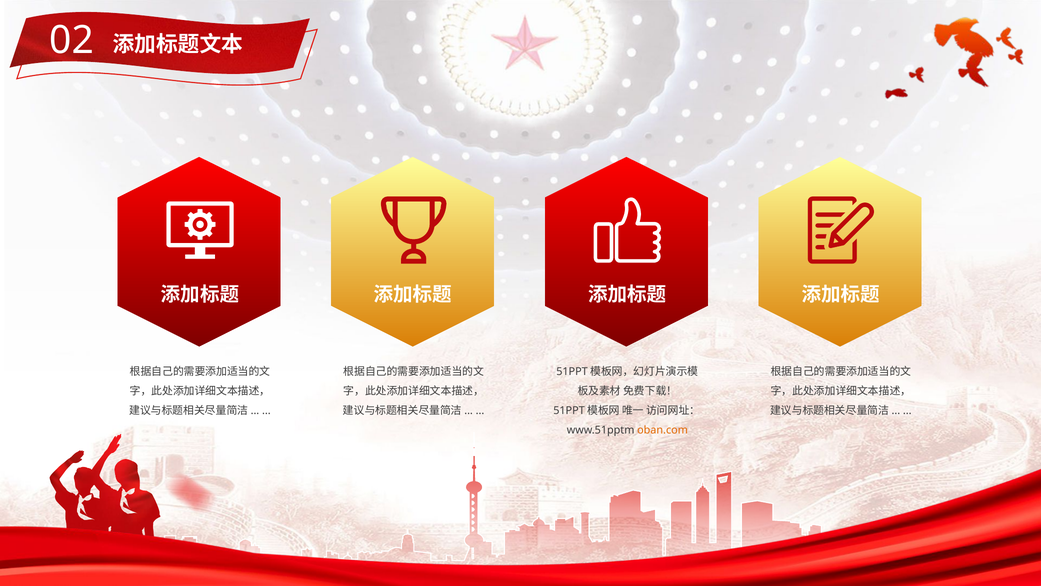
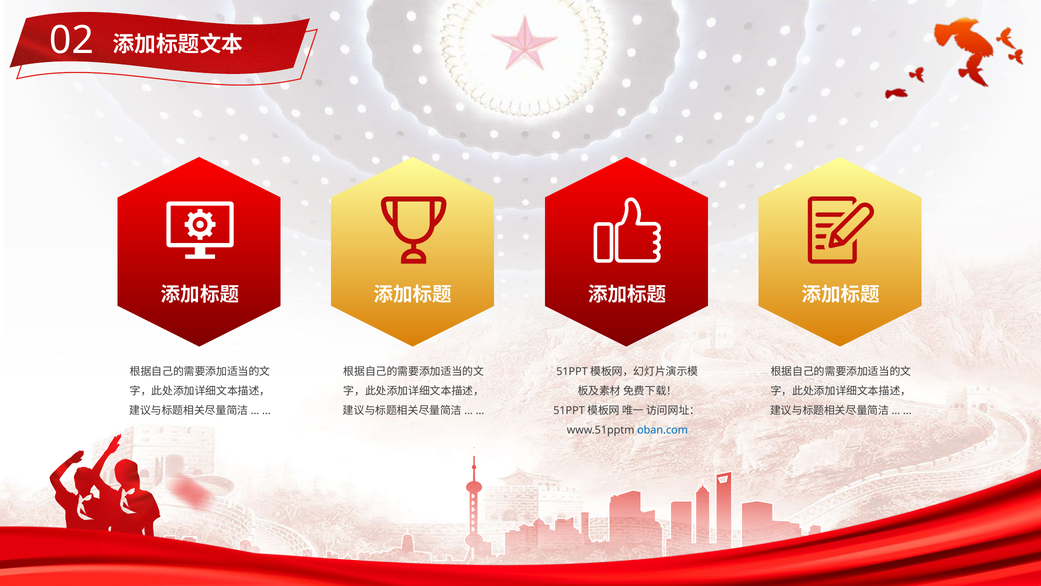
oban.com colour: orange -> blue (663, 430)
